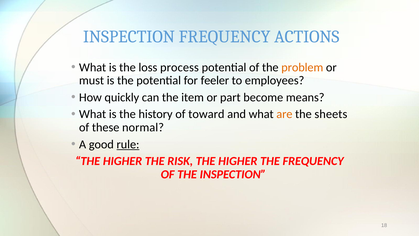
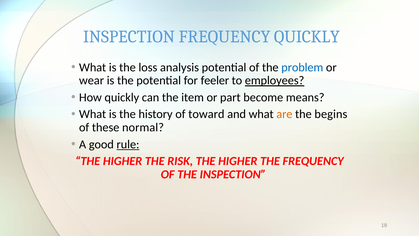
FREQUENCY ACTIONS: ACTIONS -> QUICKLY (307, 37)
process: process -> analysis (180, 67)
problem colour: orange -> blue (302, 67)
must: must -> wear (92, 80)
employees underline: none -> present (275, 80)
sheets: sheets -> begins (331, 114)
